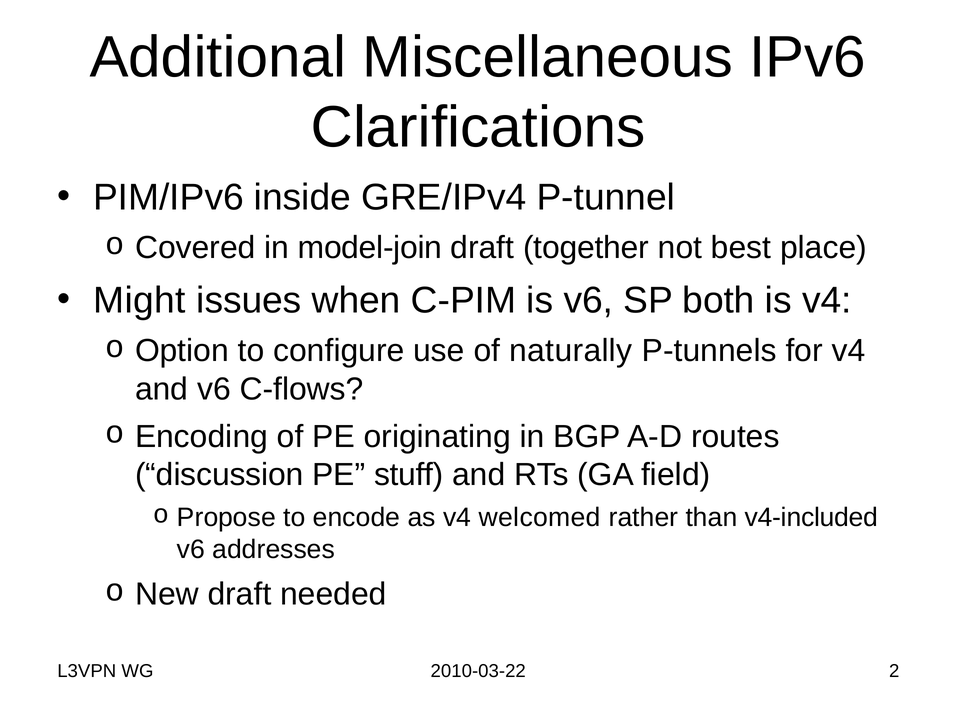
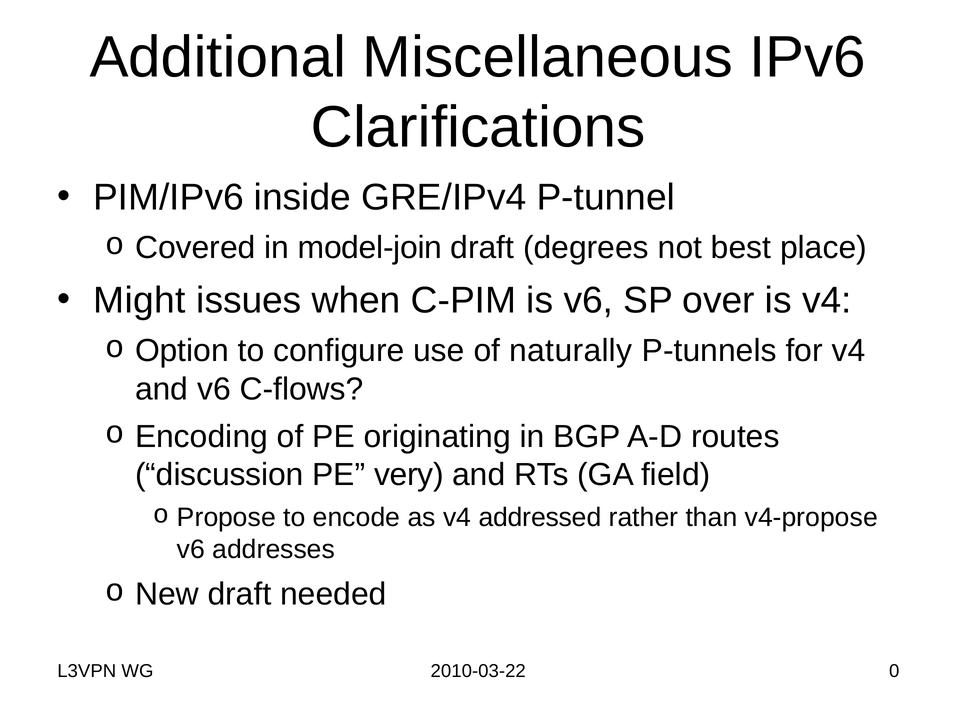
together: together -> degrees (586, 248)
both: both -> over (719, 300)
stuff: stuff -> very (409, 475)
welcomed: welcomed -> addressed (540, 517)
v4-included: v4-included -> v4-propose (811, 517)
2: 2 -> 0 (894, 671)
